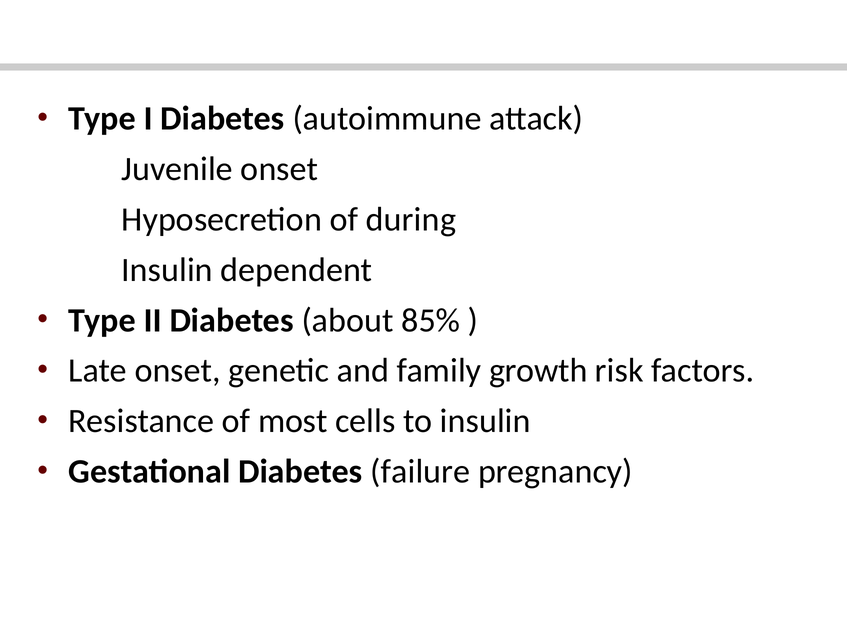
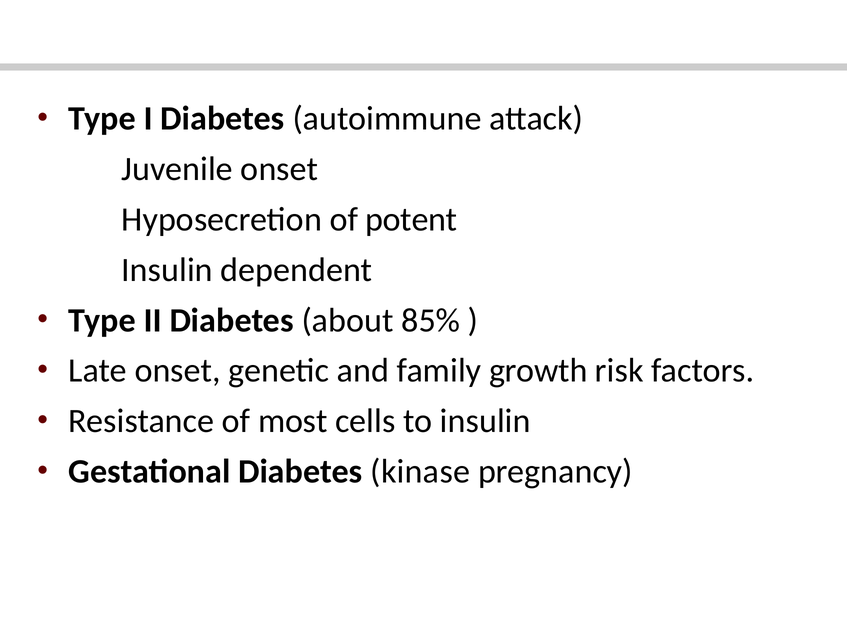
during: during -> potent (411, 219)
failure: failure -> kinase (420, 472)
